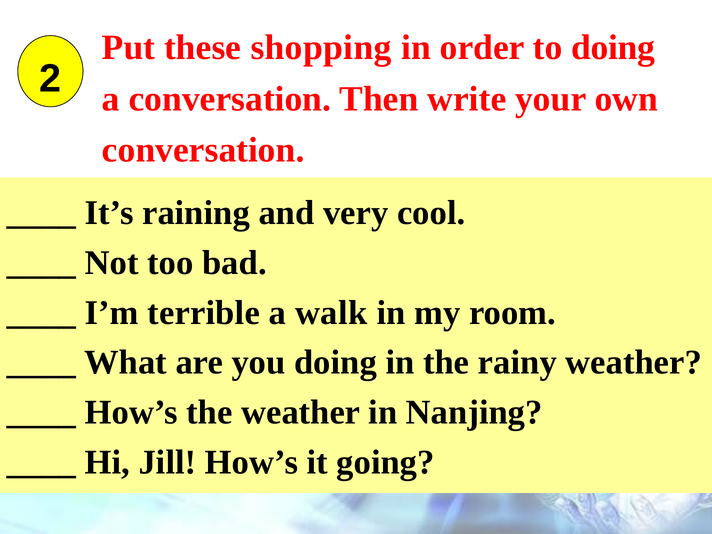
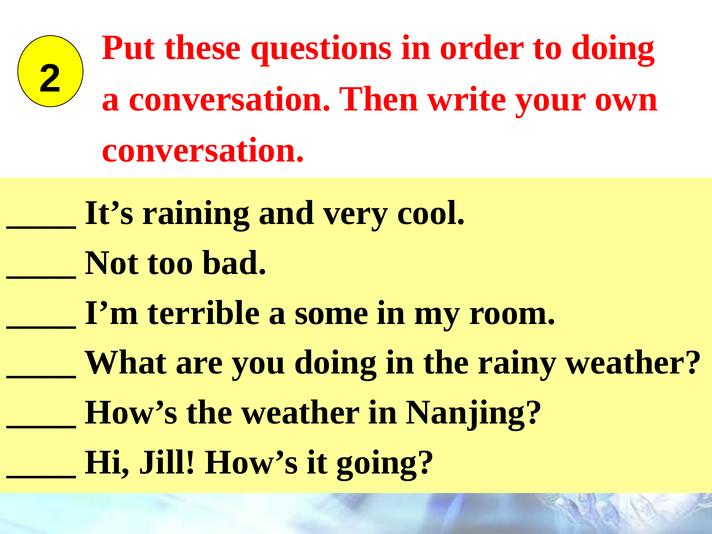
shopping: shopping -> questions (321, 48)
walk: walk -> some (332, 313)
